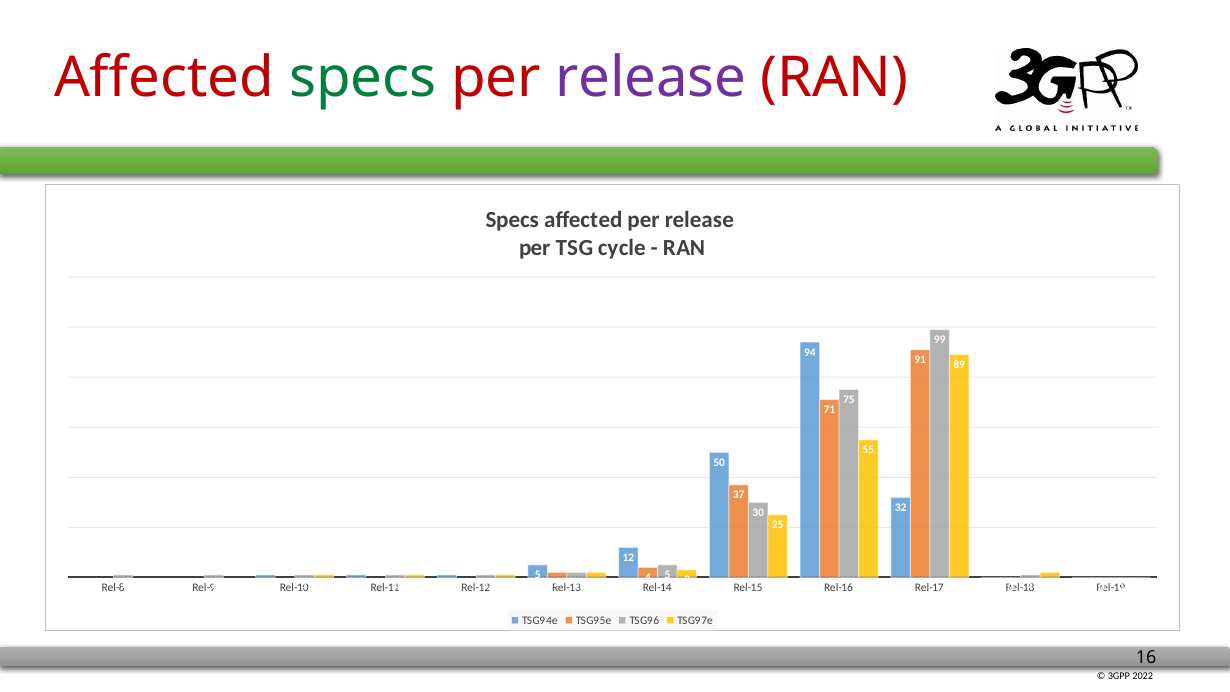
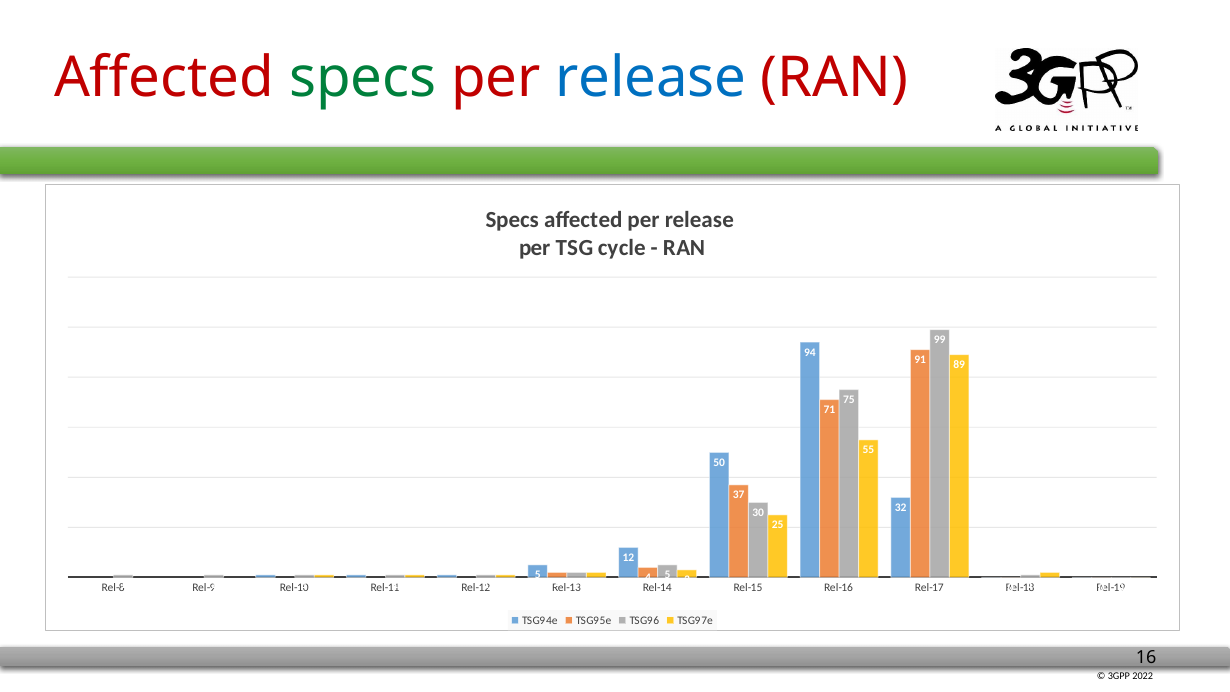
release colour: purple -> blue (651, 78)
